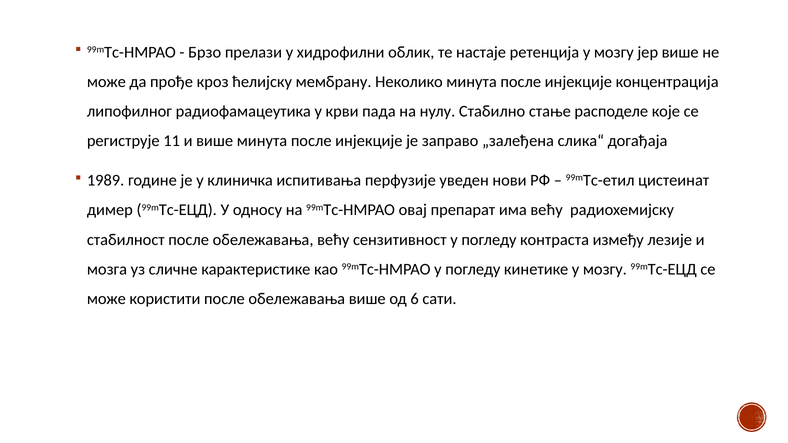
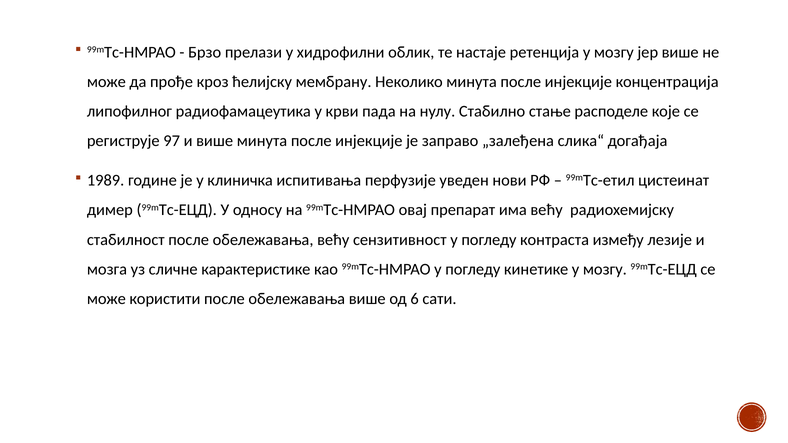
11: 11 -> 97 (172, 141)
